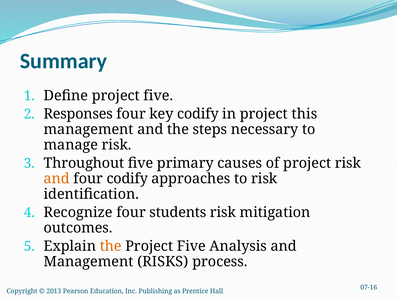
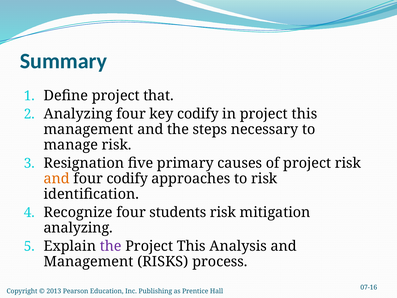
Define project five: five -> that (158, 96)
Responses: Responses -> Analyzing (78, 114)
Throughout: Throughout -> Resignation (84, 163)
outcomes: outcomes -> analyzing (78, 228)
the colour: orange -> purple (111, 246)
Five: Five -> This (191, 246)
